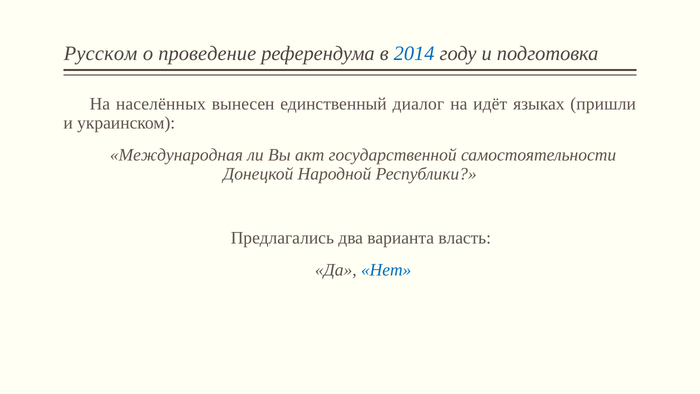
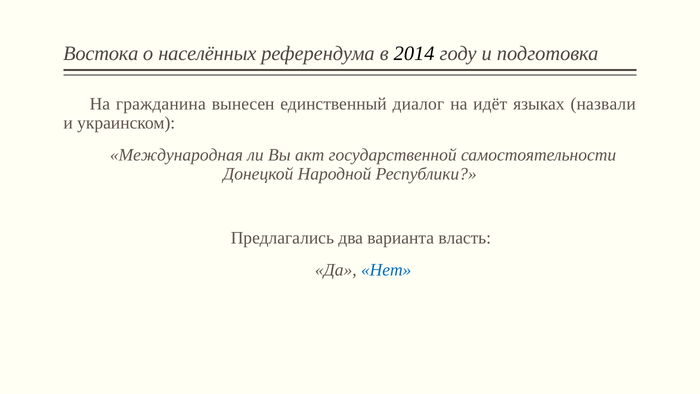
Русском: Русском -> Востока (101, 54)
проведение: проведение -> населённых (207, 54)
2014 colour: blue -> black (414, 54)
населённых: населённых -> гражданина (161, 104)
пришли: пришли -> назвали (603, 104)
